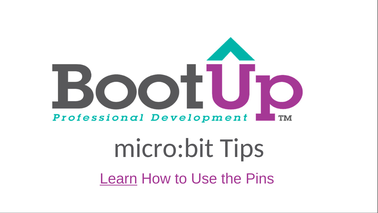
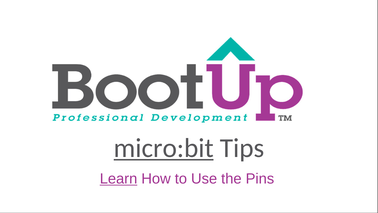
micro:bit underline: none -> present (164, 148)
